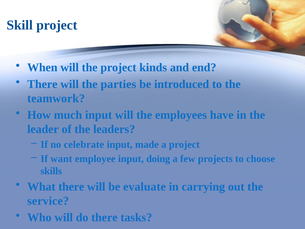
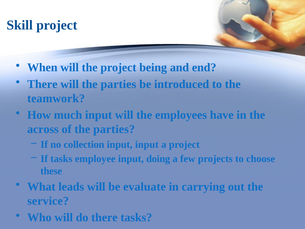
kinds: kinds -> being (153, 67)
leader: leader -> across (43, 129)
of the leaders: leaders -> parties (114, 129)
celebrate: celebrate -> collection (84, 144)
input made: made -> input (147, 144)
If want: want -> tasks (61, 159)
skills: skills -> these (51, 171)
What there: there -> leads (71, 186)
